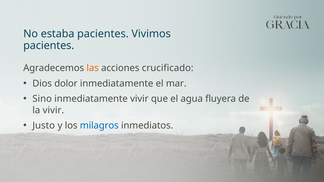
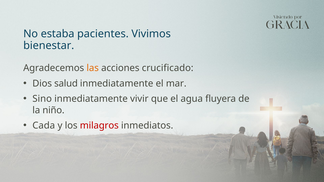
pacientes: pacientes -> bienestar (49, 46)
dolor: dolor -> salud (66, 84)
la vivir: vivir -> niño (53, 110)
Justo: Justo -> Cada (44, 126)
milagros colour: blue -> red (99, 126)
